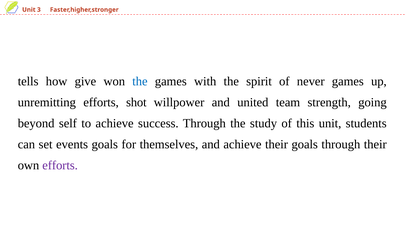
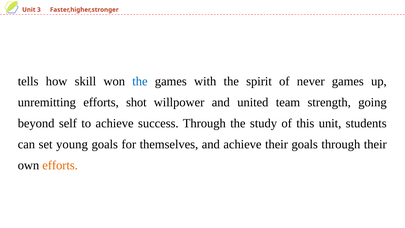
give: give -> skill (85, 81)
events: events -> young (72, 144)
efforts colour: purple -> orange (60, 165)
